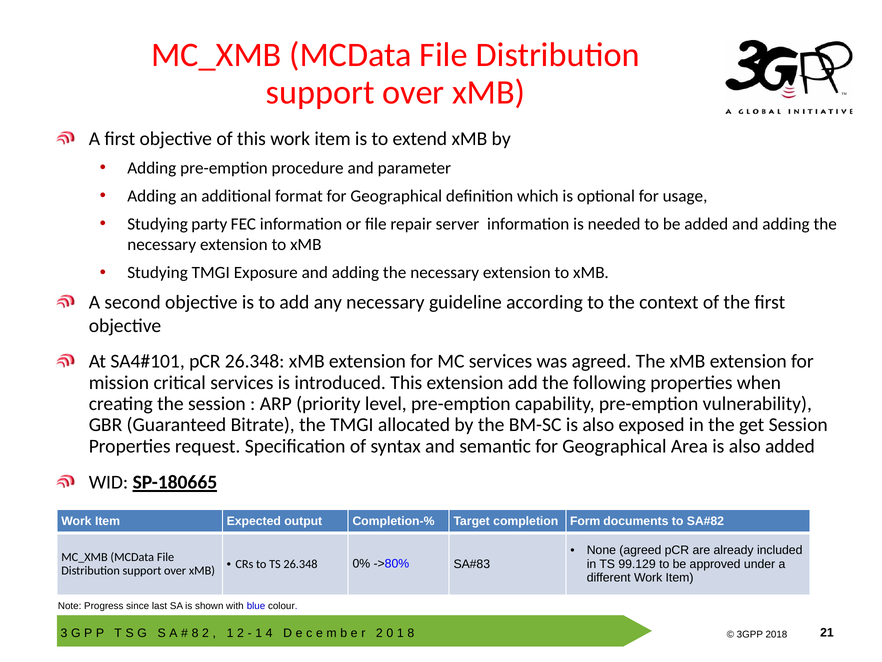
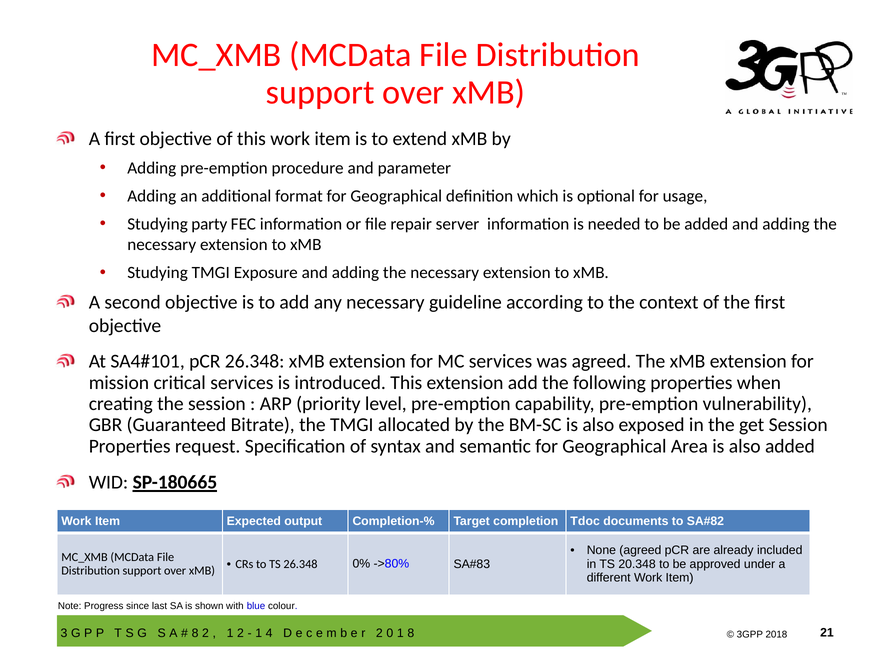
Form: Form -> Tdoc (585, 521)
99.129: 99.129 -> 20.348 (637, 564)
